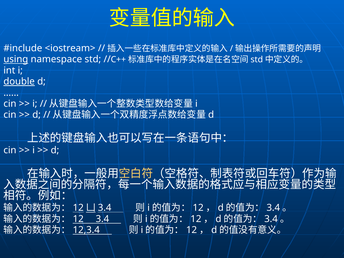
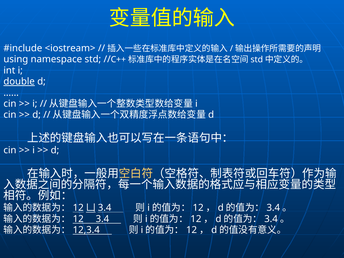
using underline: present -> none (16, 59)
